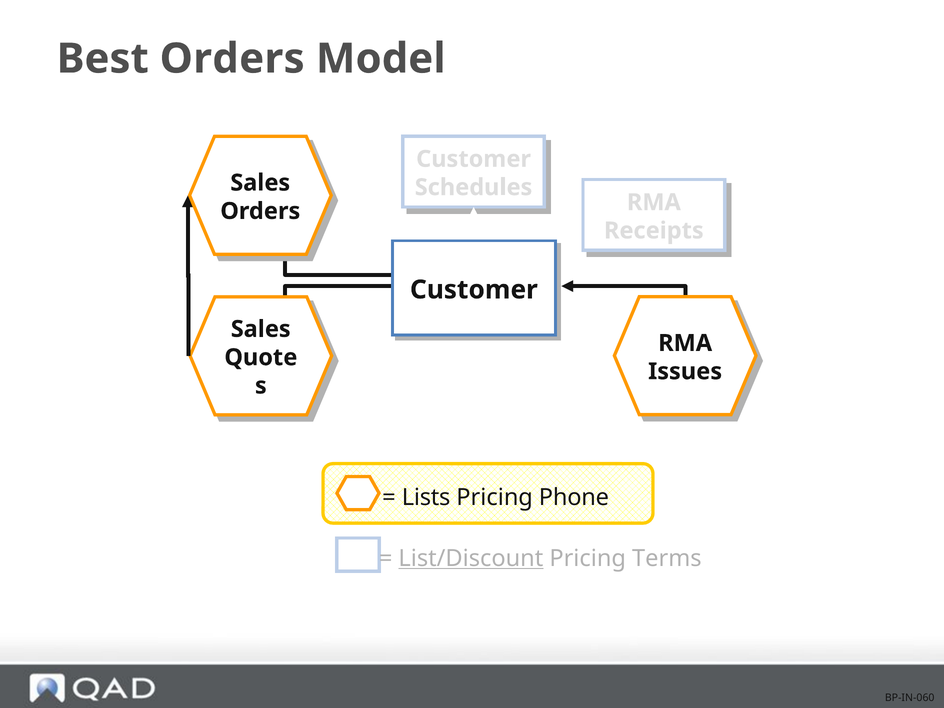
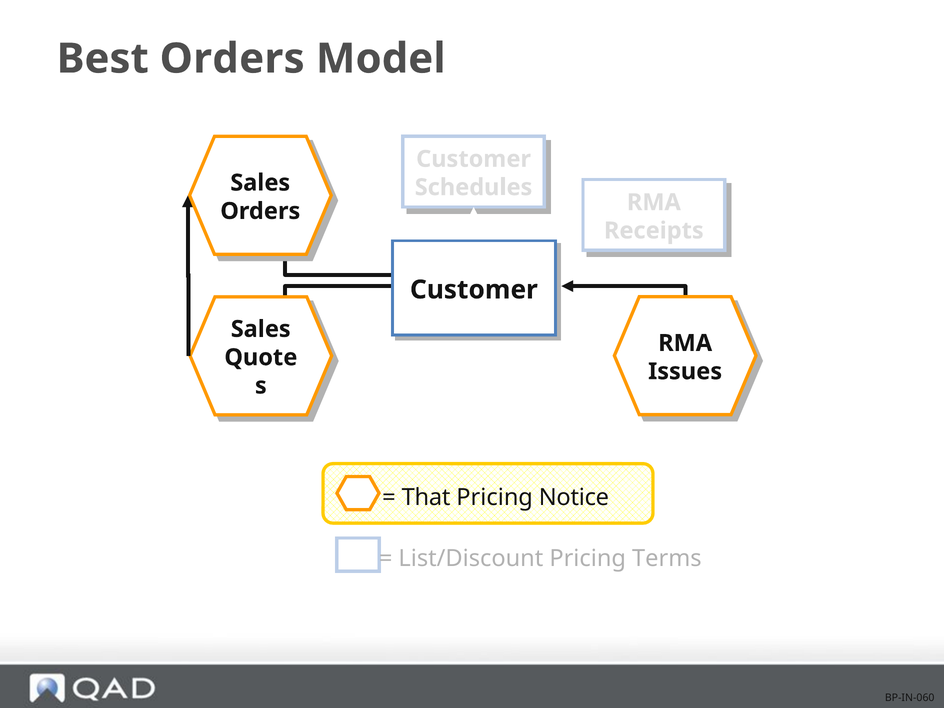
Lists: Lists -> That (426, 497)
Phone: Phone -> Notice (574, 497)
List/Discount underline: present -> none (471, 558)
